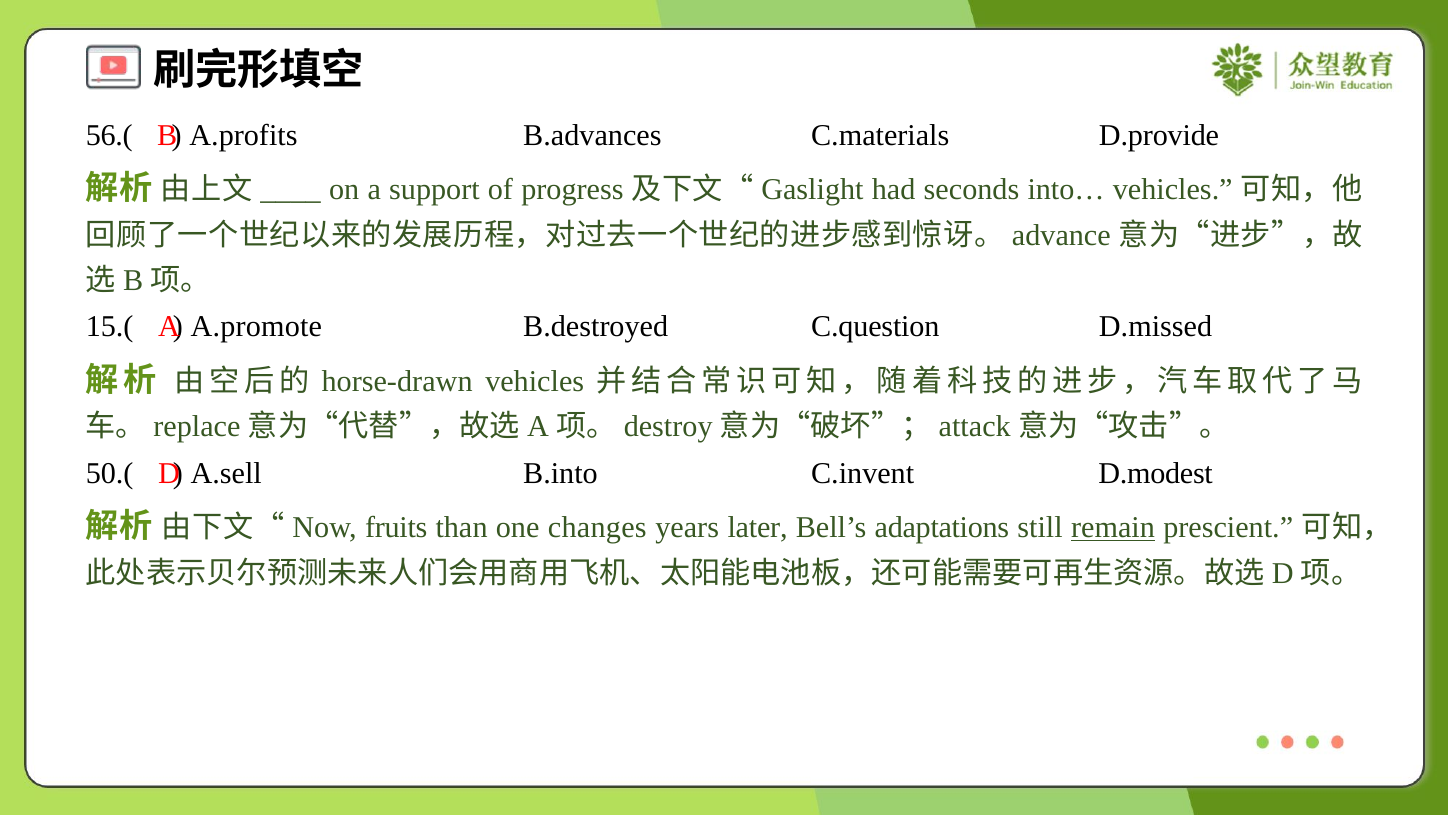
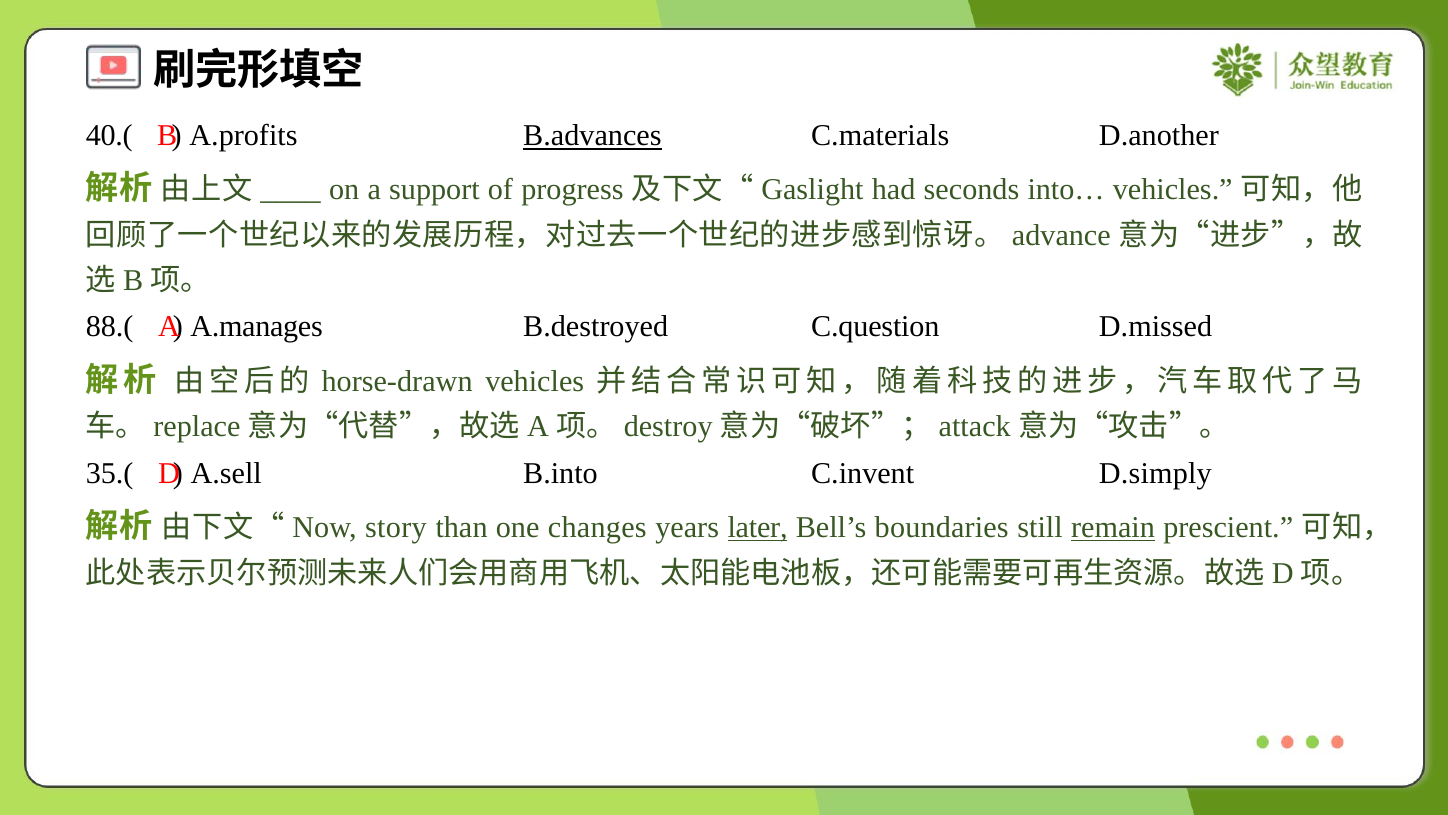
56.(: 56.( -> 40.( (109, 136)
B.advances underline: none -> present (592, 136)
D.provide: D.provide -> D.another (1159, 136)
15.(: 15.( -> 88.( (110, 327)
A.promote: A.promote -> A.manages (257, 327)
50.(: 50.( -> 35.( (110, 473)
D.modest: D.modest -> D.simply (1155, 473)
fruits: fruits -> story (396, 527)
later underline: none -> present (758, 527)
adaptations: adaptations -> boundaries (942, 527)
